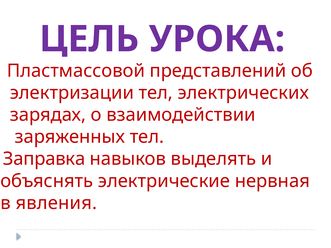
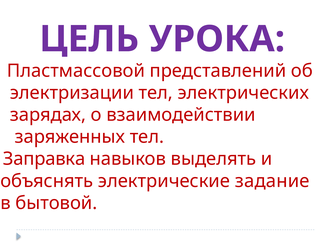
нервная: нервная -> задание (272, 181)
явления: явления -> бытовой (56, 203)
